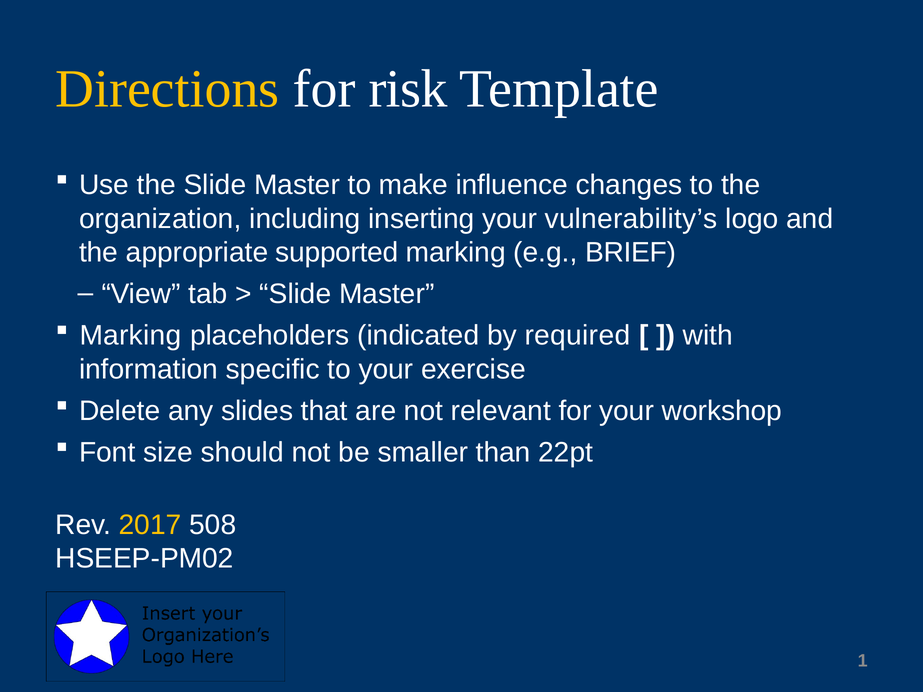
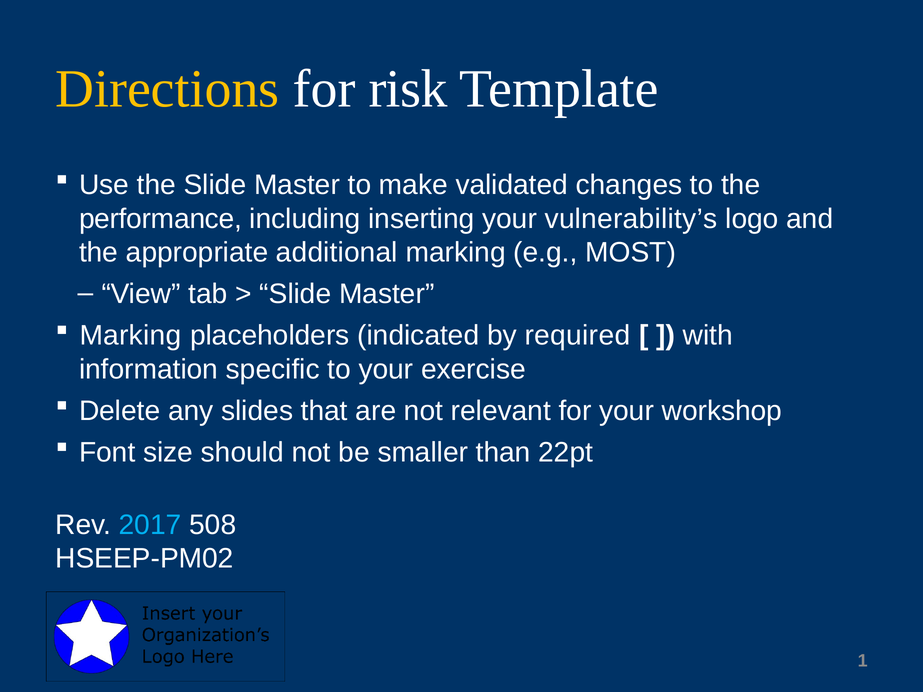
influence: influence -> validated (512, 185)
organization: organization -> performance (161, 219)
supported: supported -> additional (337, 253)
BRIEF: BRIEF -> MOST (631, 253)
2017 colour: yellow -> light blue (150, 525)
